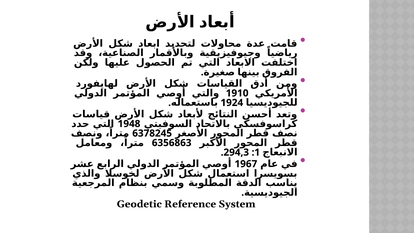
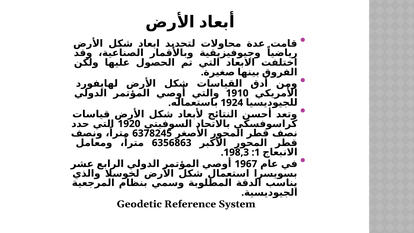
1948: 1948 -> 1920 (129, 124)
294,3: 294,3 -> 198,3 (236, 152)
